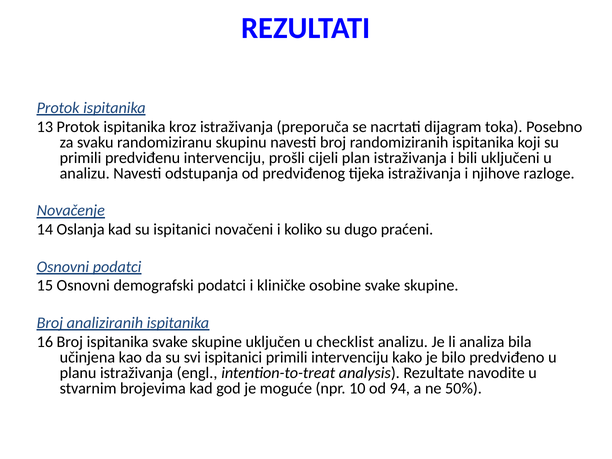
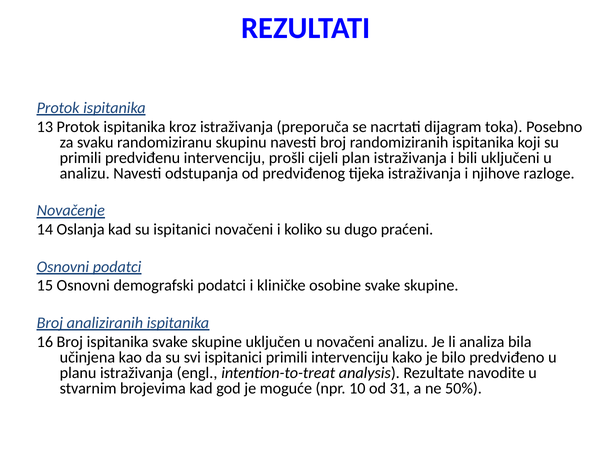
u checklist: checklist -> novačeni (345, 342)
94: 94 -> 31 (400, 388)
